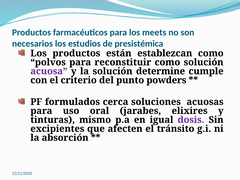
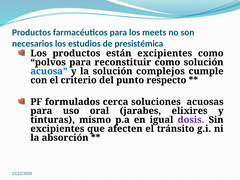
están establezcan: establezcan -> excipientes (165, 53)
acuosa colour: purple -> blue (49, 71)
determine: determine -> complejos (160, 71)
powders: powders -> respecto (166, 80)
